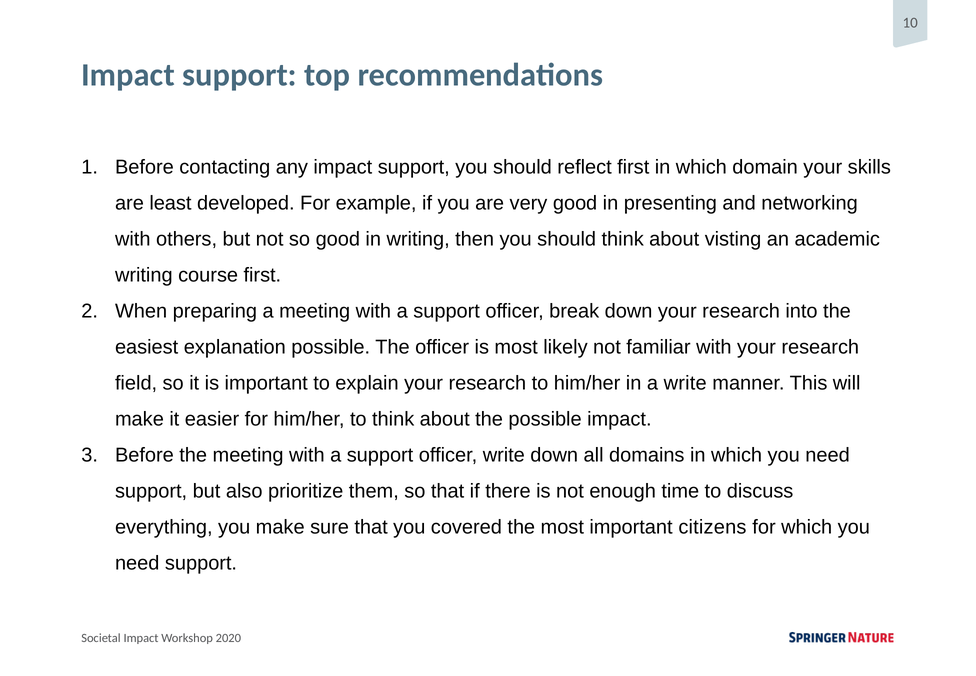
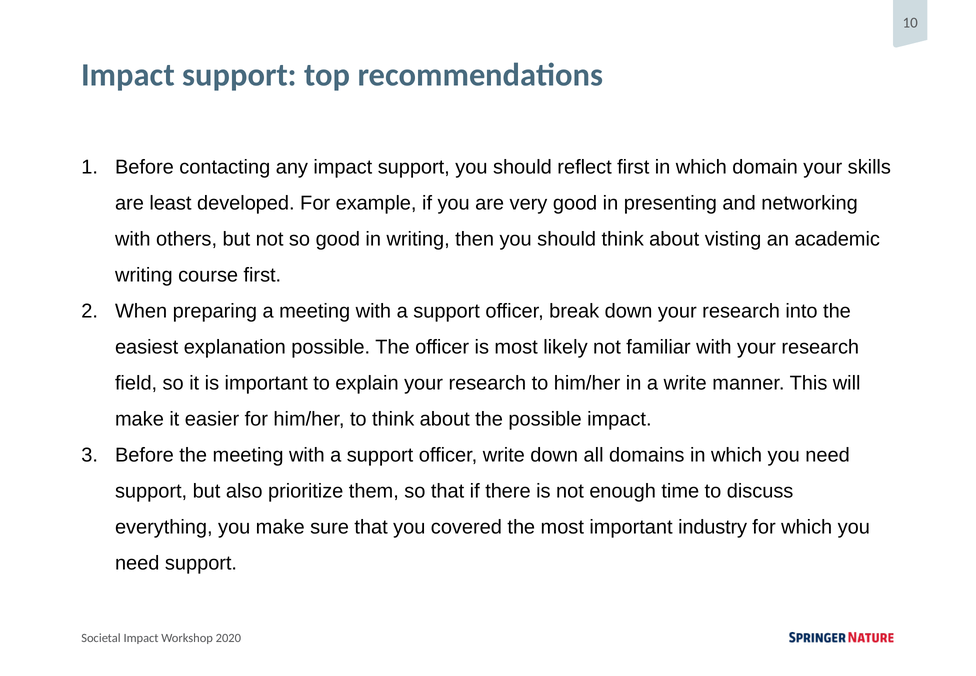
citizens: citizens -> industry (713, 527)
